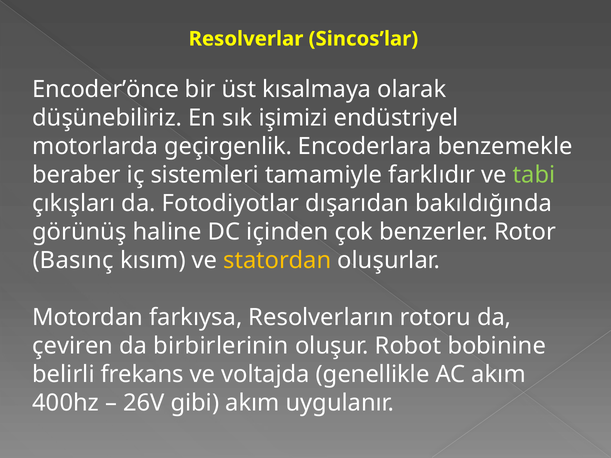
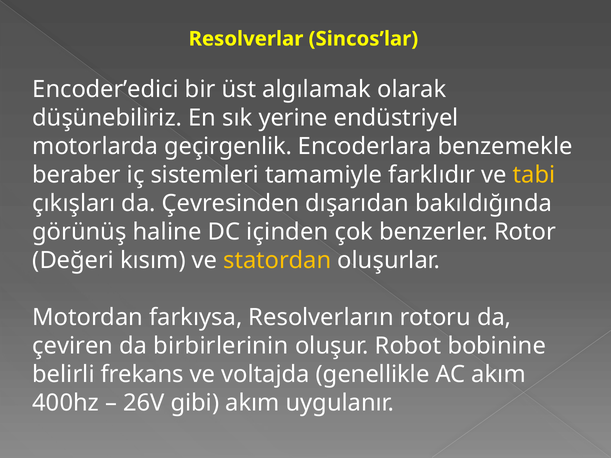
Encoder’önce: Encoder’önce -> Encoder’edici (106, 89)
kısalmaya: kısalmaya -> algılamak (317, 89)
işimizi: işimizi -> yerine (293, 118)
tabi colour: light green -> yellow (534, 175)
Fotodiyotlar: Fotodiyotlar -> Çevresinden (231, 203)
Basınç: Basınç -> Değeri (73, 260)
